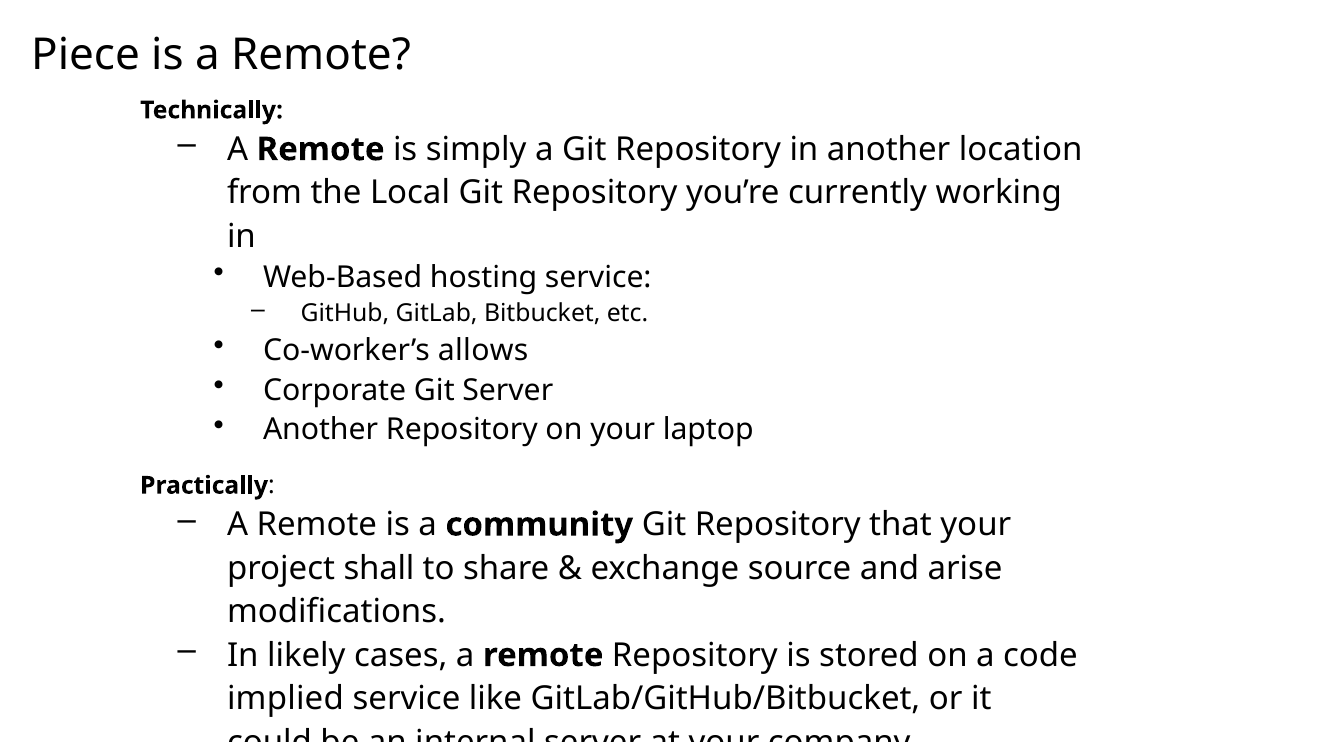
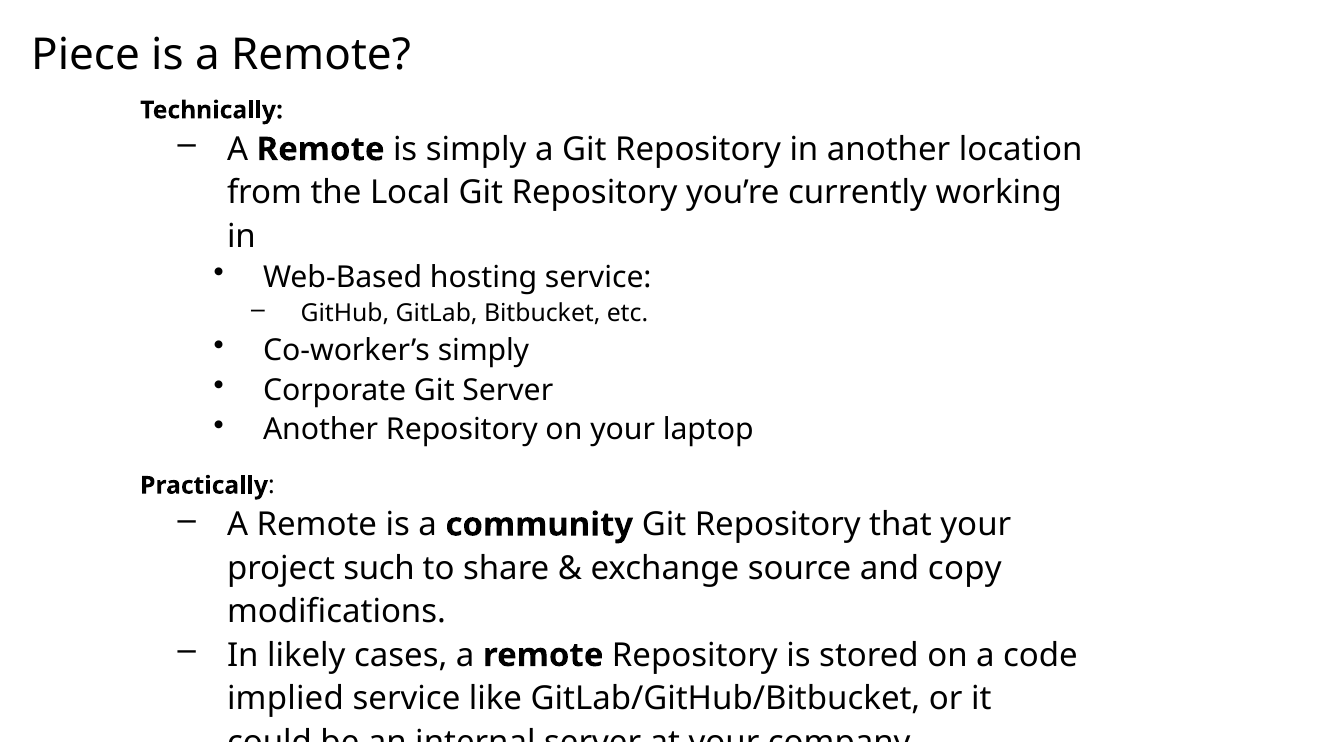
Co-worker’s allows: allows -> simply (483, 350)
shall: shall -> such (379, 568)
arise: arise -> copy (965, 568)
